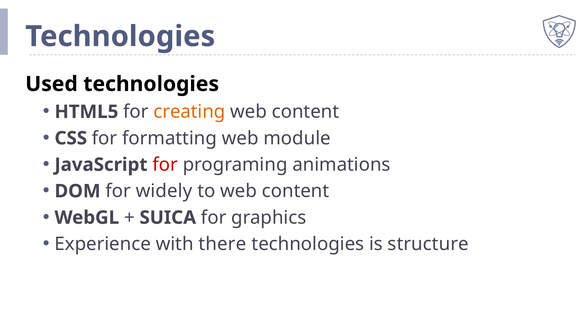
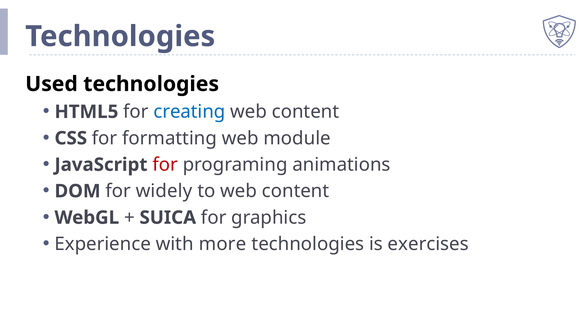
creating colour: orange -> blue (189, 112)
there: there -> more (223, 244)
structure: structure -> exercises (428, 244)
